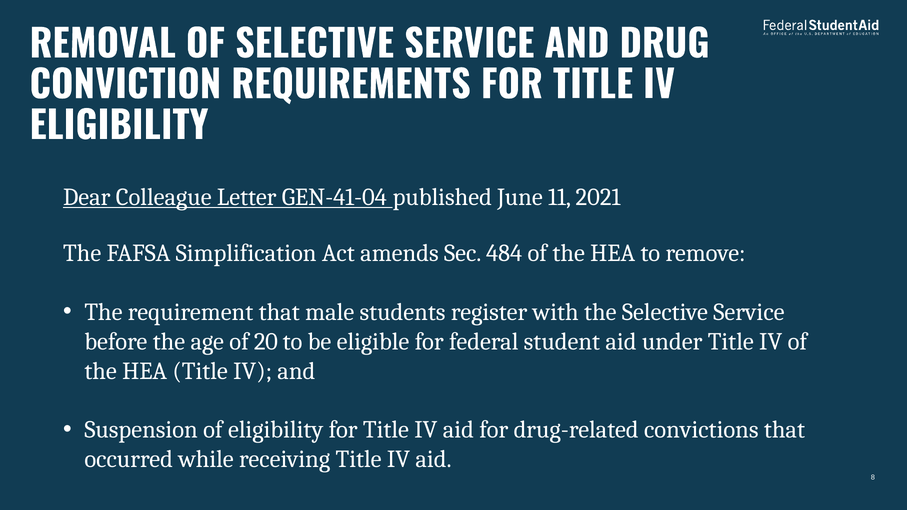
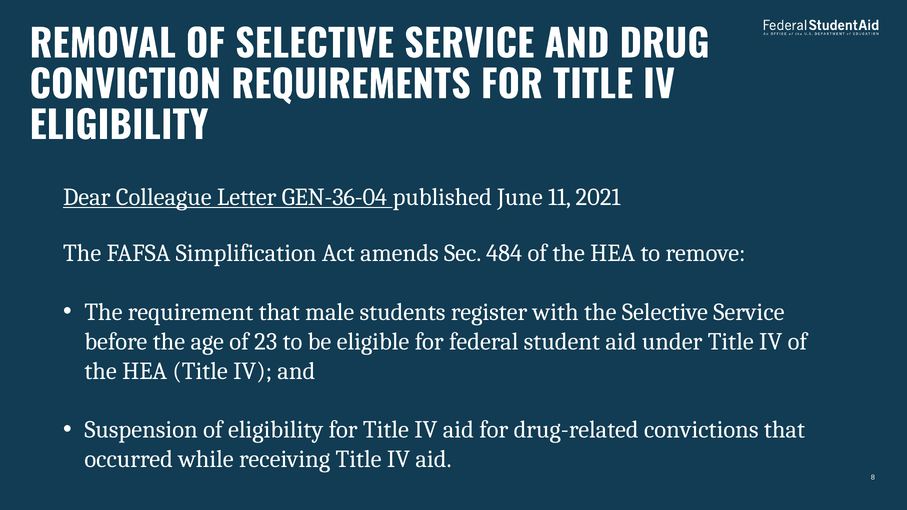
GEN-41-04: GEN-41-04 -> GEN-36-04 (334, 197)
20: 20 -> 23 (266, 342)
